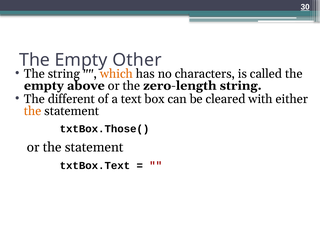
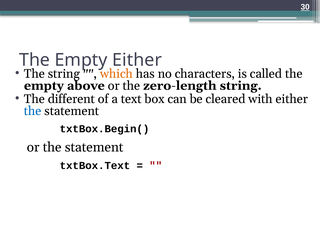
Empty Other: Other -> Either (137, 60)
the colour: orange -> blue (33, 111)
txtBox.Those(: txtBox.Those( -> txtBox.Begin( (105, 129)
